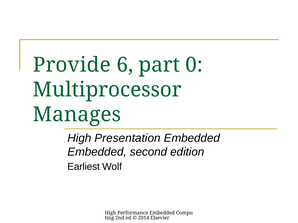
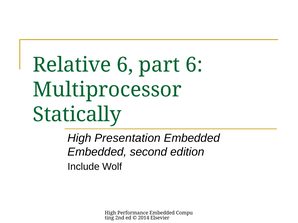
Provide: Provide -> Relative (72, 65)
part 0: 0 -> 6 (194, 65)
Manages: Manages -> Statically (77, 115)
Earliest: Earliest -> Include (84, 167)
